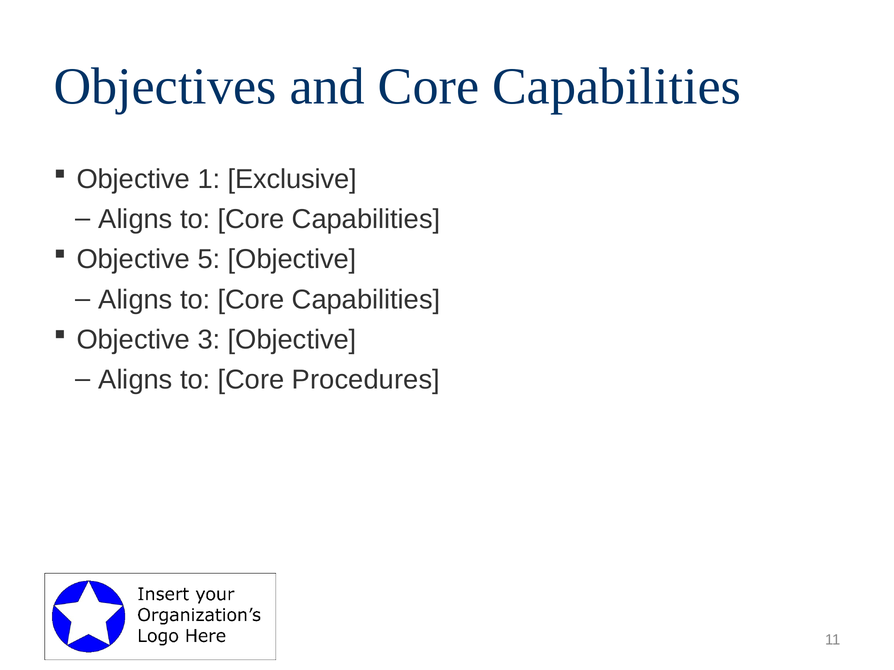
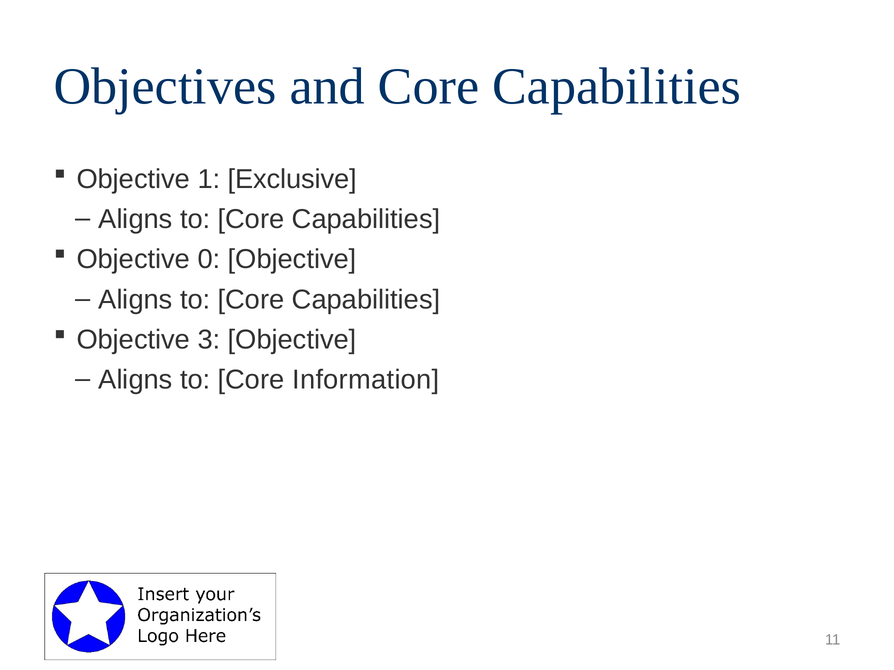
5: 5 -> 0 (209, 260)
Procedures: Procedures -> Information (366, 380)
